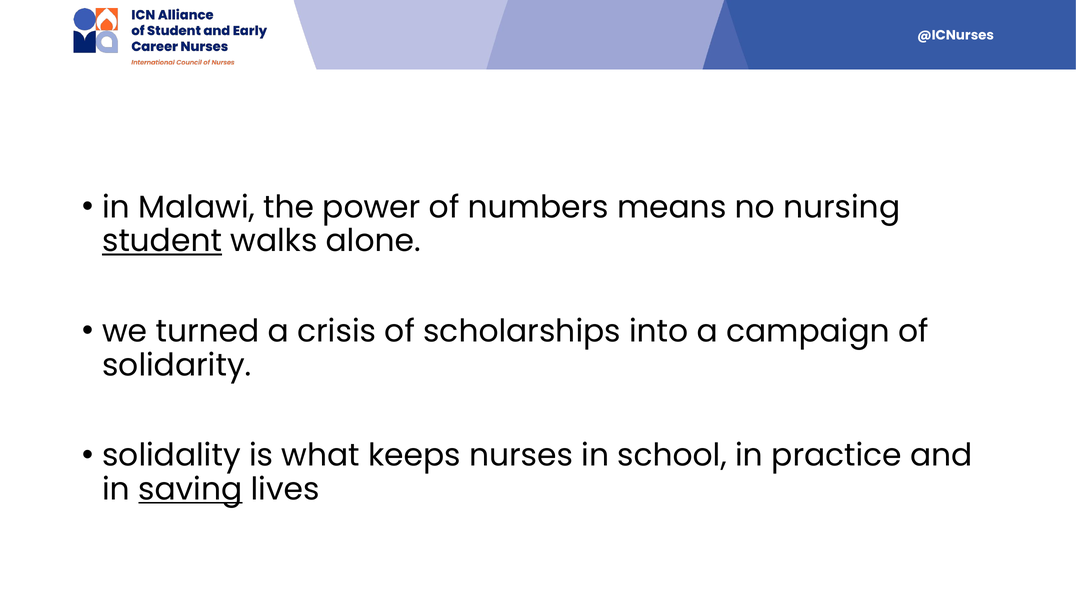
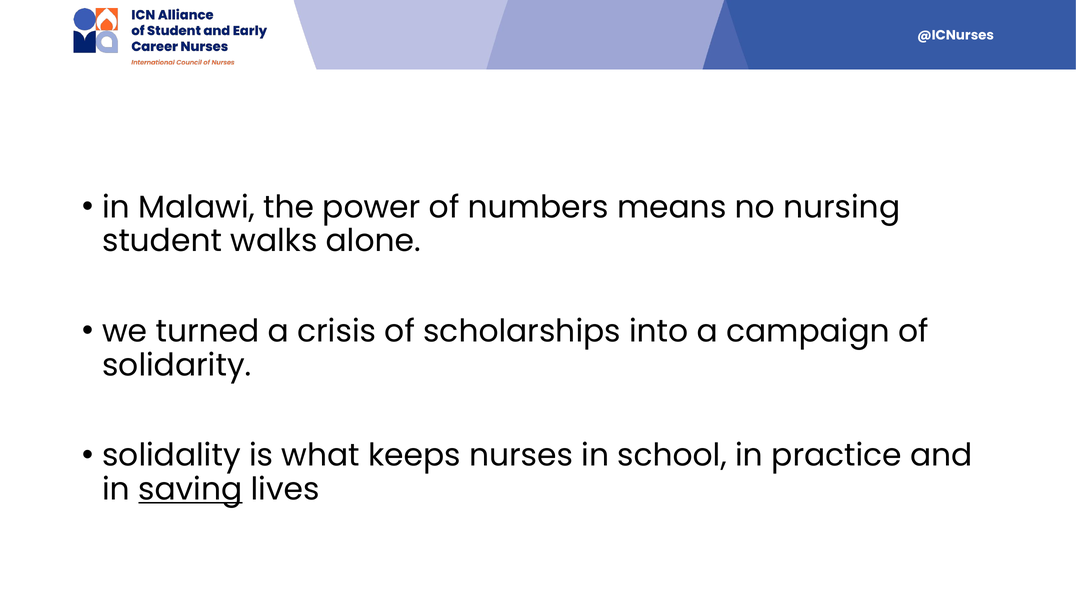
student underline: present -> none (162, 241)
